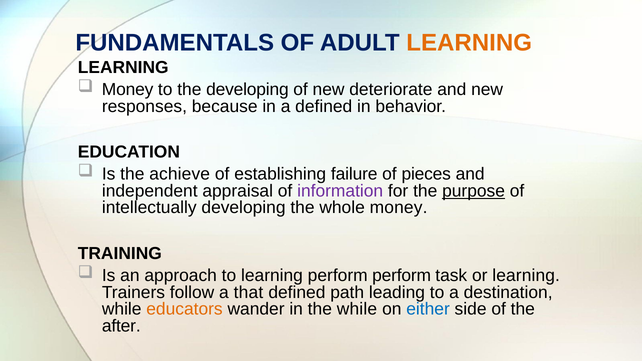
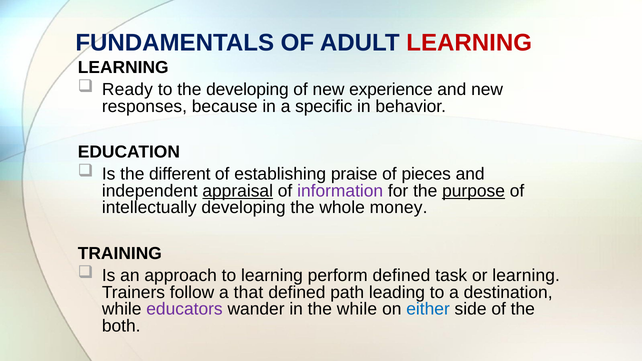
LEARNING colour: orange -> red (469, 43)
Money: Money -> Ready (127, 89)
deteriorate: deteriorate -> experience (391, 89)
a defined: defined -> specific (324, 106)
achieve: achieve -> different (180, 174)
failure: failure -> praise (354, 174)
appraisal underline: none -> present (238, 191)
perform perform: perform -> defined (401, 276)
educators colour: orange -> purple (184, 309)
after: after -> both (121, 326)
